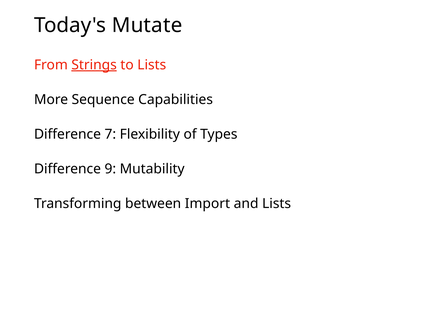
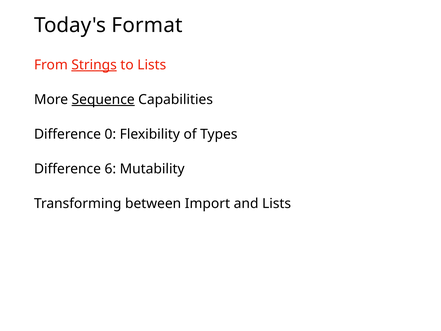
Mutate: Mutate -> Format (147, 25)
Sequence underline: none -> present (103, 99)
7: 7 -> 0 (110, 134)
9: 9 -> 6 (110, 169)
